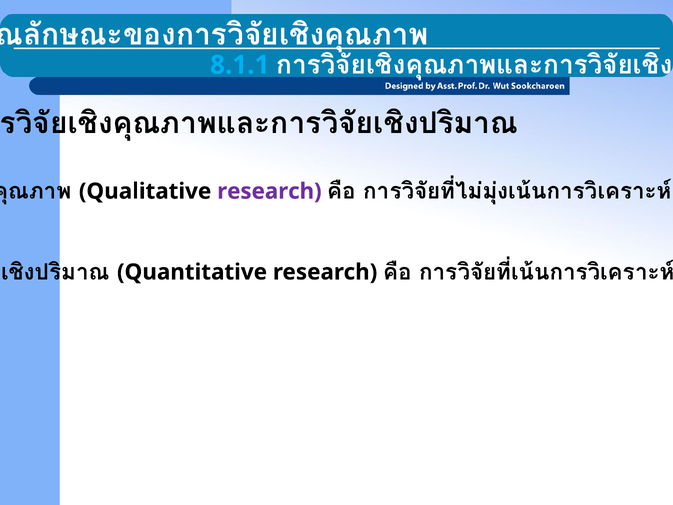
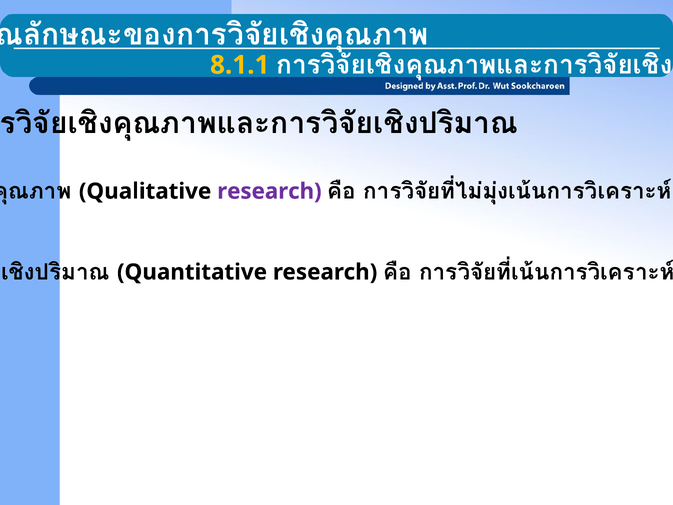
8.1.1 colour: light blue -> yellow (240, 65)
